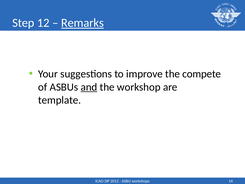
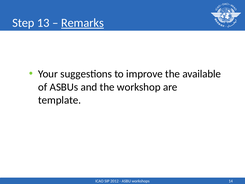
12: 12 -> 13 (43, 23)
compete: compete -> available (202, 74)
and underline: present -> none (89, 87)
